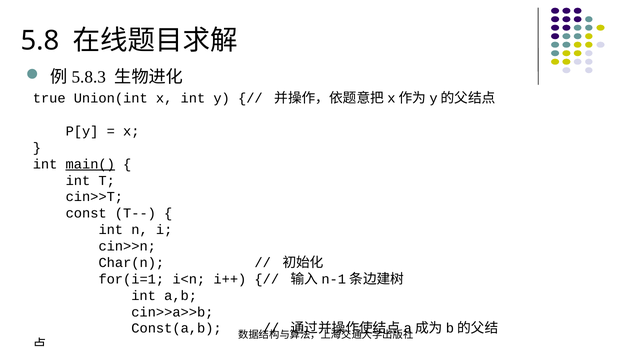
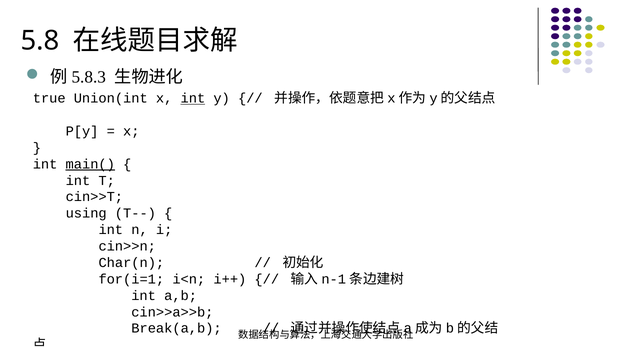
int underline: none -> present (193, 98)
const: const -> using (86, 214)
Const(a,b: Const(a,b -> Break(a,b (177, 329)
